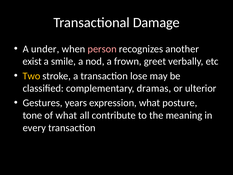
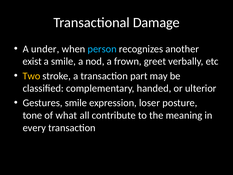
person colour: pink -> light blue (102, 49)
lose: lose -> part (139, 76)
dramas: dramas -> handed (154, 88)
Gestures years: years -> smile (76, 103)
expression what: what -> loser (150, 103)
